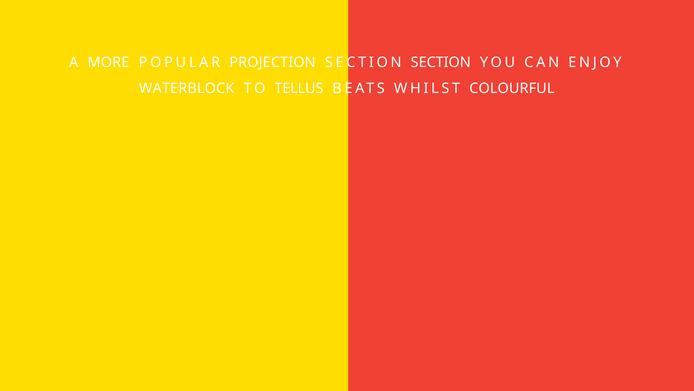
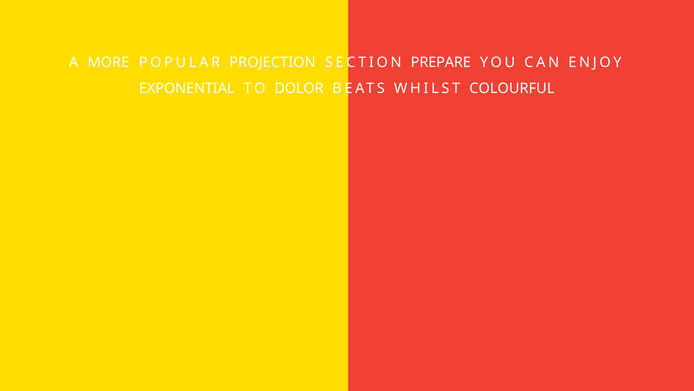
SECTION SECTION: SECTION -> PREPARE (441, 62)
WATERBLOCK: WATERBLOCK -> EXPONENTIAL (187, 88)
TELLUS: TELLUS -> DOLOR (299, 88)
